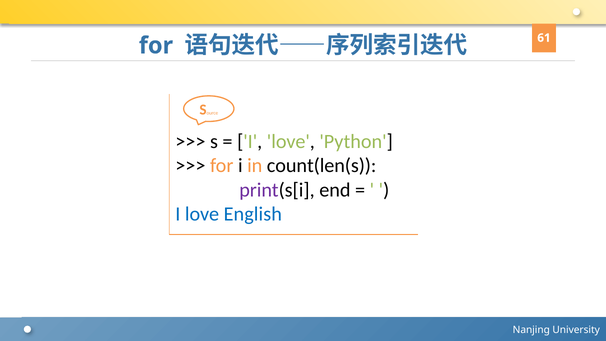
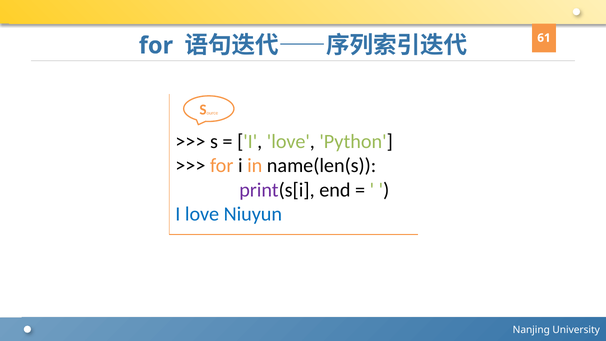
count(len(s: count(len(s -> name(len(s (322, 166)
English: English -> Niuyun (253, 214)
